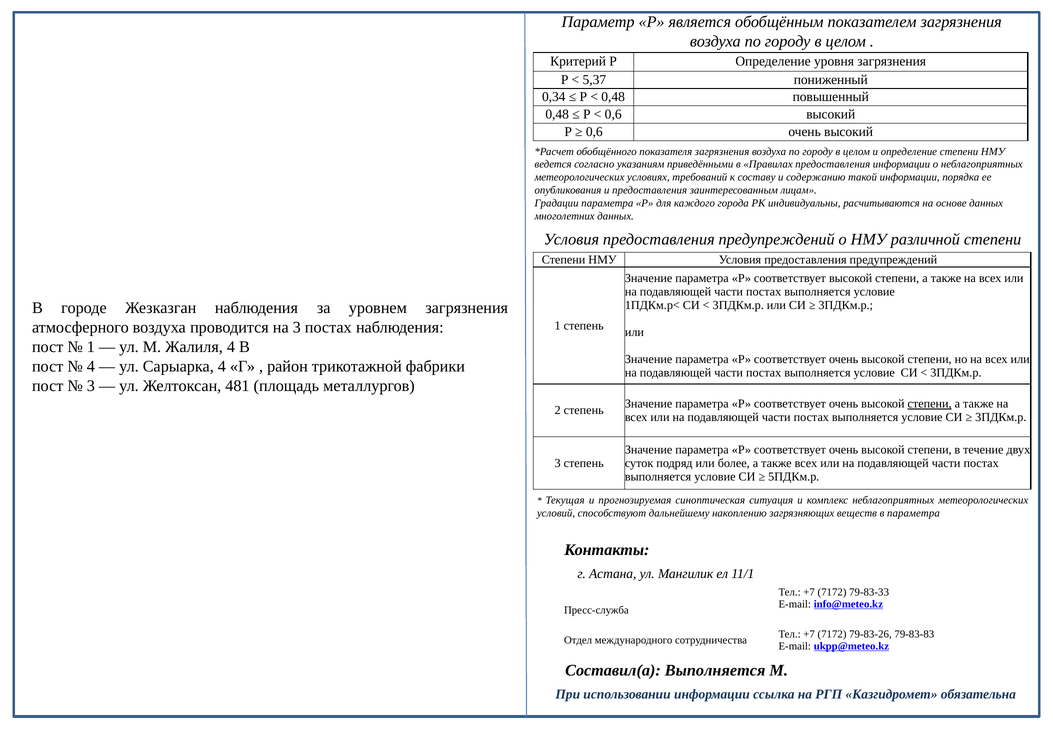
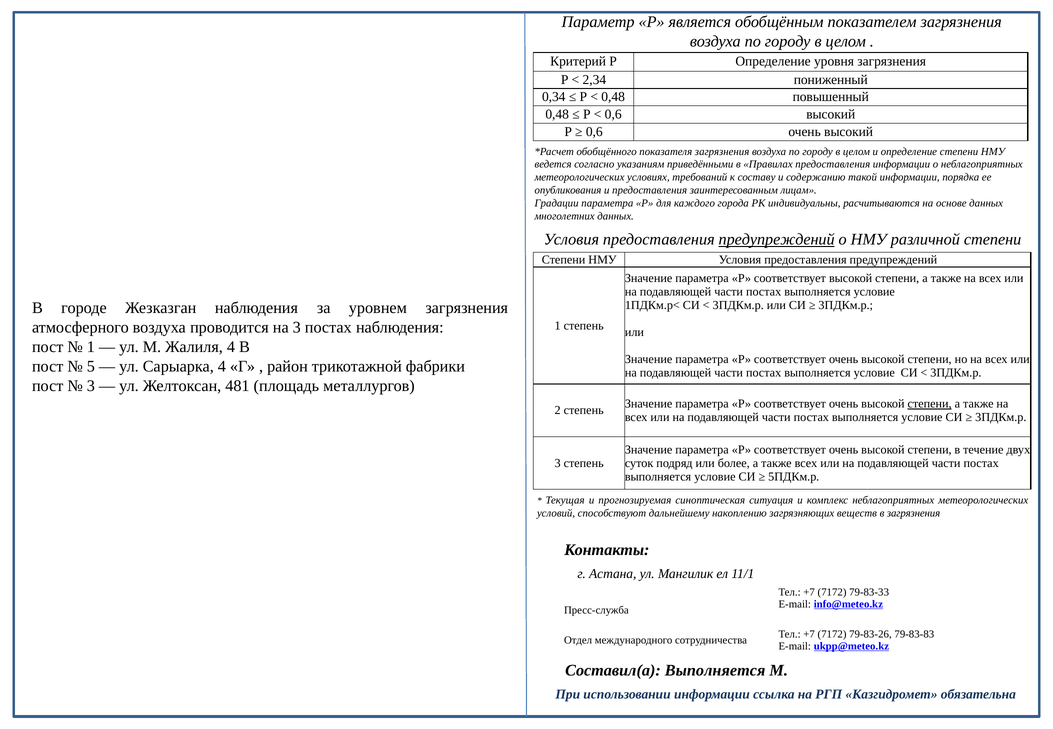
5,37: 5,37 -> 2,34 (594, 80)
предупреждений underline: none -> present (777, 240)
4: 4 -> 5 (91, 366)
в параметра: параметра -> загрязнения (914, 513)
